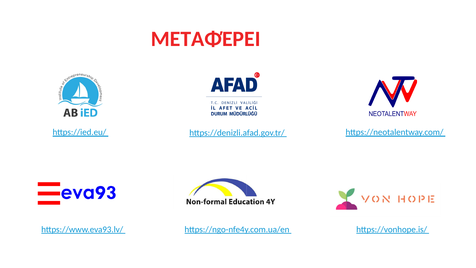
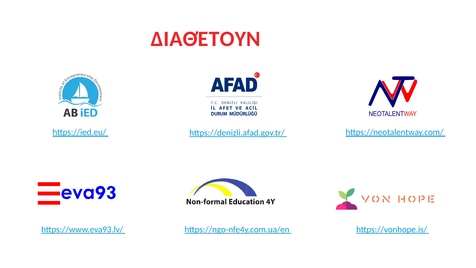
ΜΕΤΑΦΈΡΕΙ: ΜΕΤΑΦΈΡΕΙ -> ΔΙΑΘΈΤΟΥΝ (206, 39)
